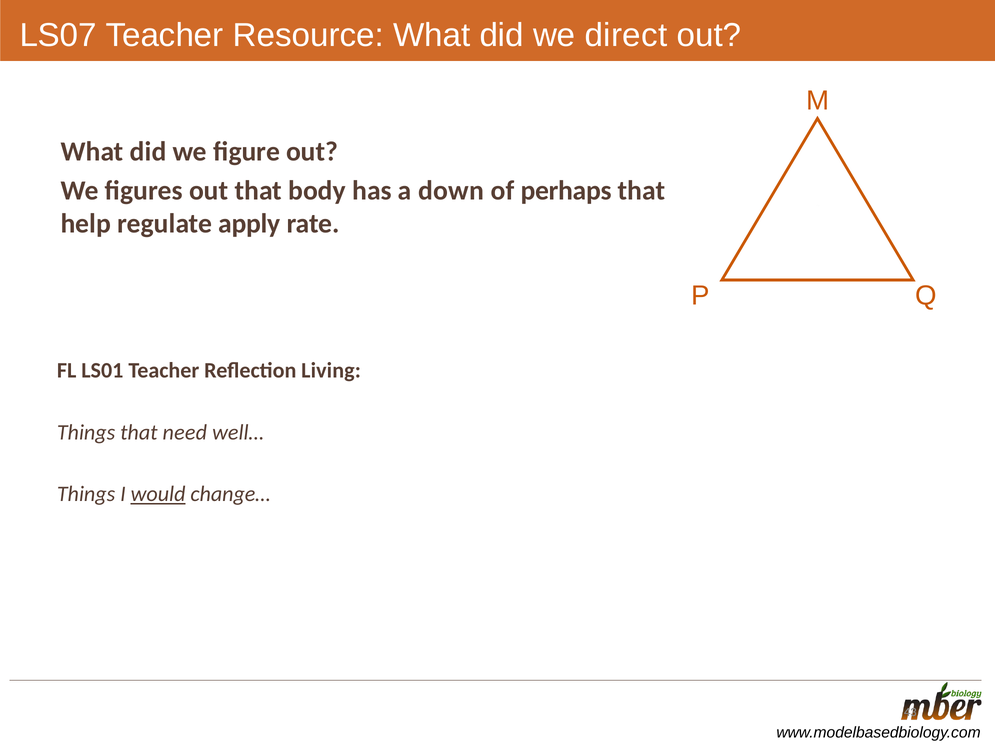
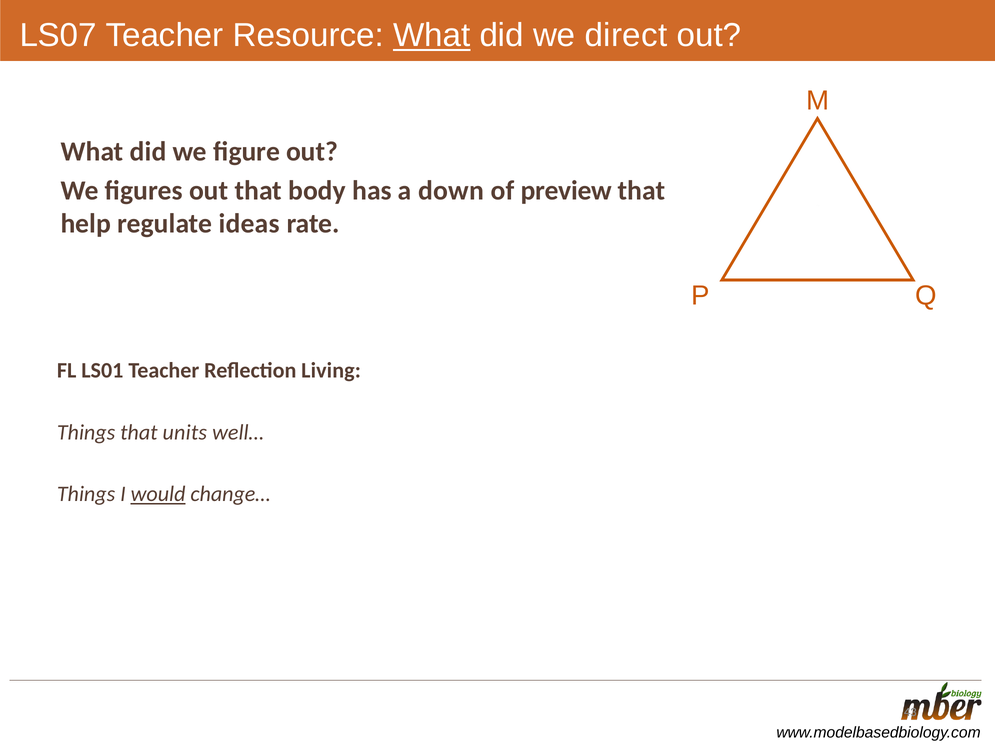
What underline: none -> present (432, 36)
perhaps: perhaps -> preview (566, 191)
apply: apply -> ideas (249, 224)
need: need -> units (185, 432)
